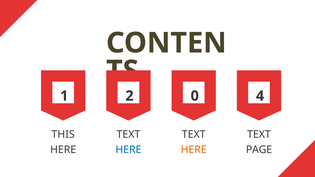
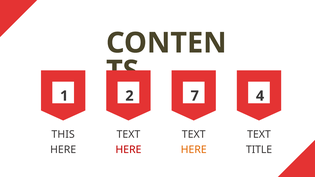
0: 0 -> 7 (195, 96)
HERE colour: blue -> red (128, 150)
PAGE: PAGE -> TITLE (259, 150)
